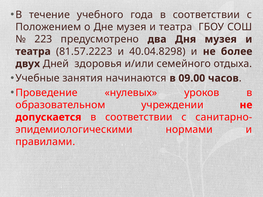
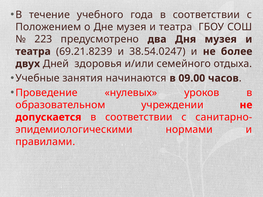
81.57.2223: 81.57.2223 -> 69.21.8239 (84, 52)
40.04.8298: 40.04.8298 -> 38.54.0247 (157, 52)
